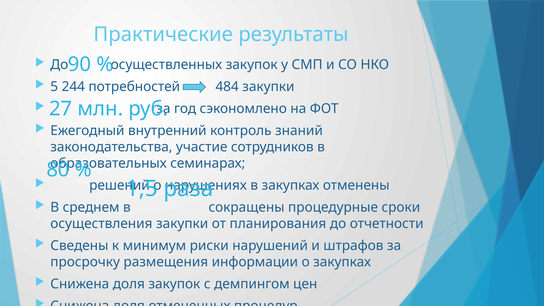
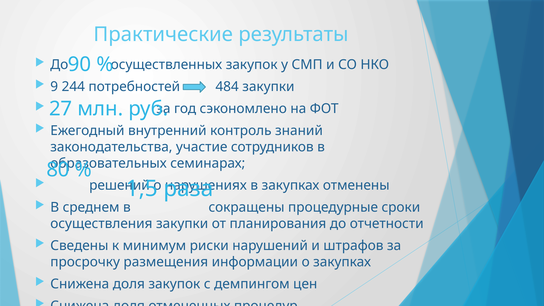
5: 5 -> 9 (54, 87)
